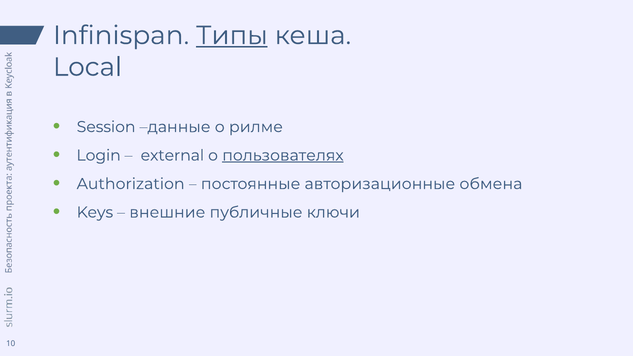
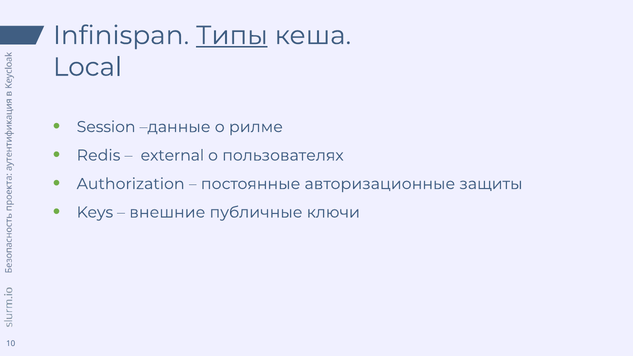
Login: Login -> Redis (99, 155)
пользователях underline: present -> none (283, 155)
обмена: обмена -> защиты (491, 184)
